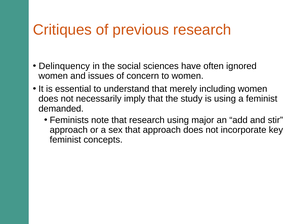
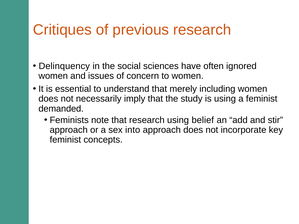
major: major -> belief (203, 120)
sex that: that -> into (133, 130)
